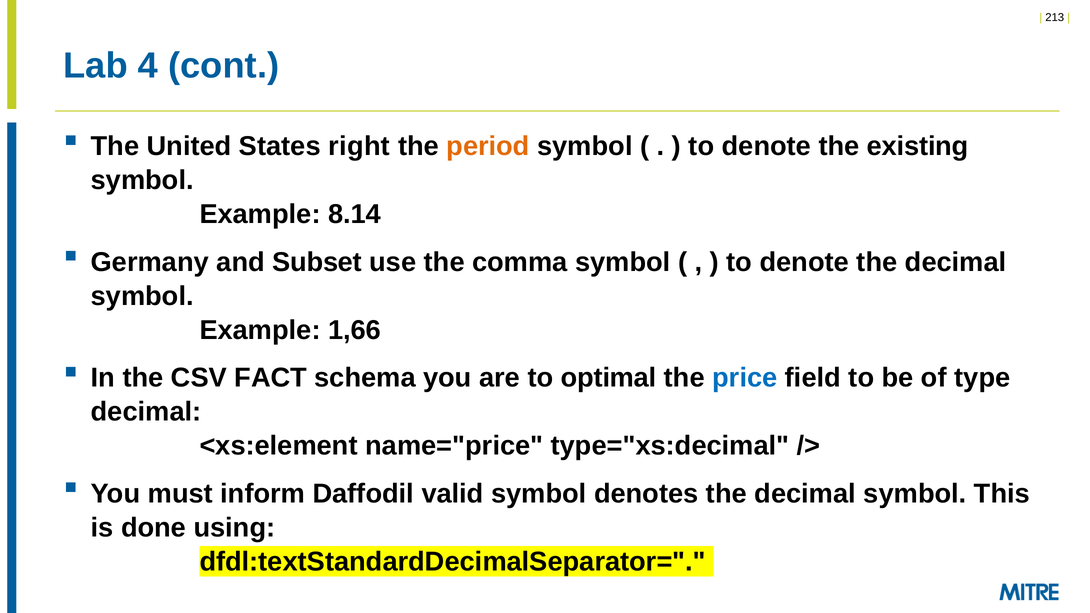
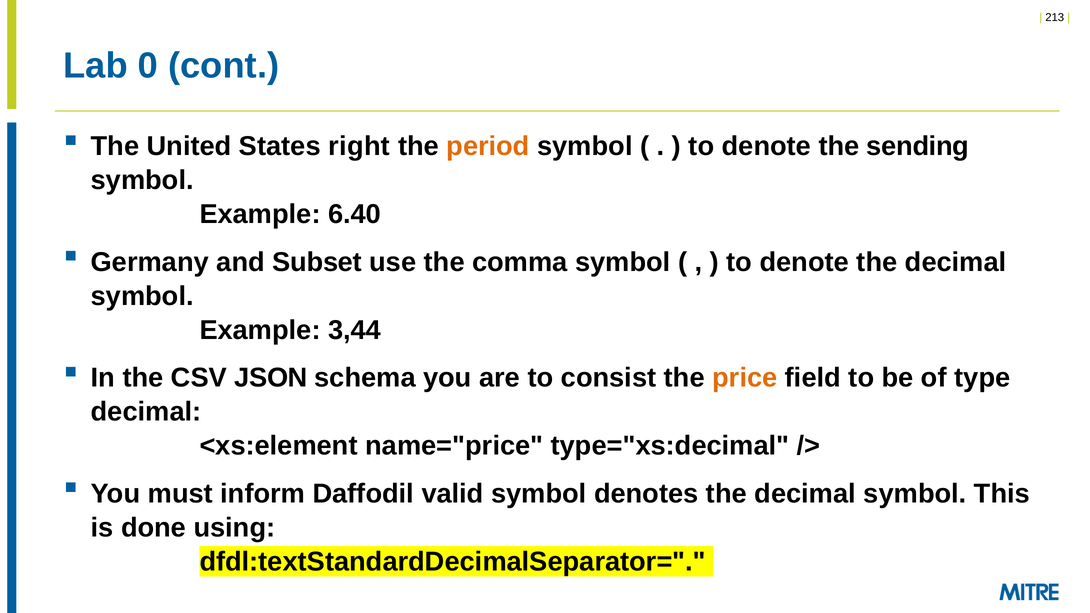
4: 4 -> 0 (148, 66)
existing: existing -> sending (918, 146)
8.14: 8.14 -> 6.40 (355, 214)
1,66: 1,66 -> 3,44 (355, 330)
FACT: FACT -> JSON (271, 378)
optimal: optimal -> consist (609, 378)
price colour: blue -> orange (745, 378)
